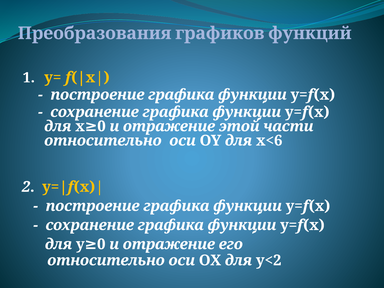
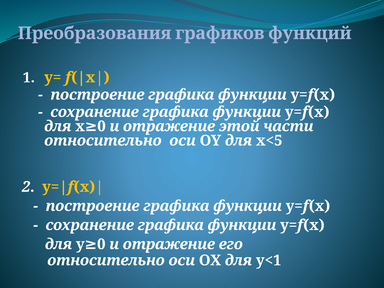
x<6: x<6 -> x<5 (269, 141)
y<2: y<2 -> y<1 (269, 260)
